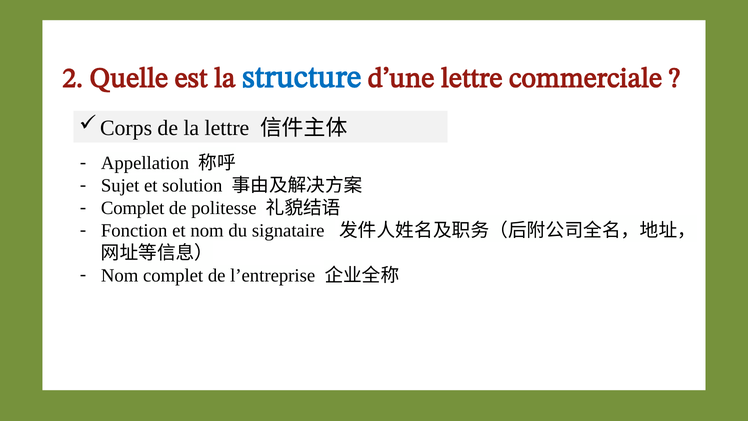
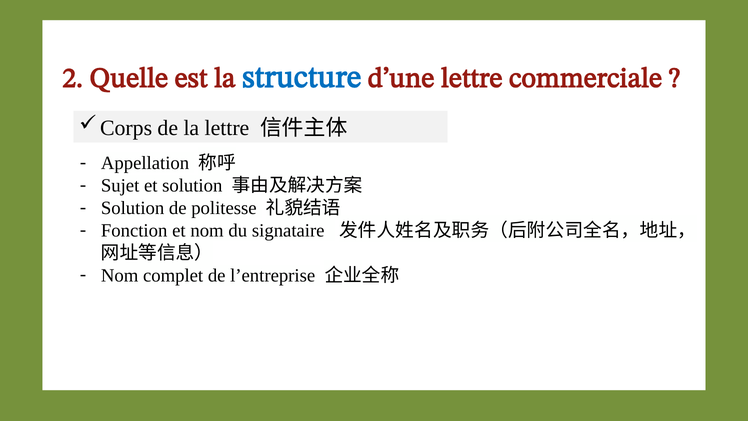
Complet: Complet -> Solution (133, 208)
